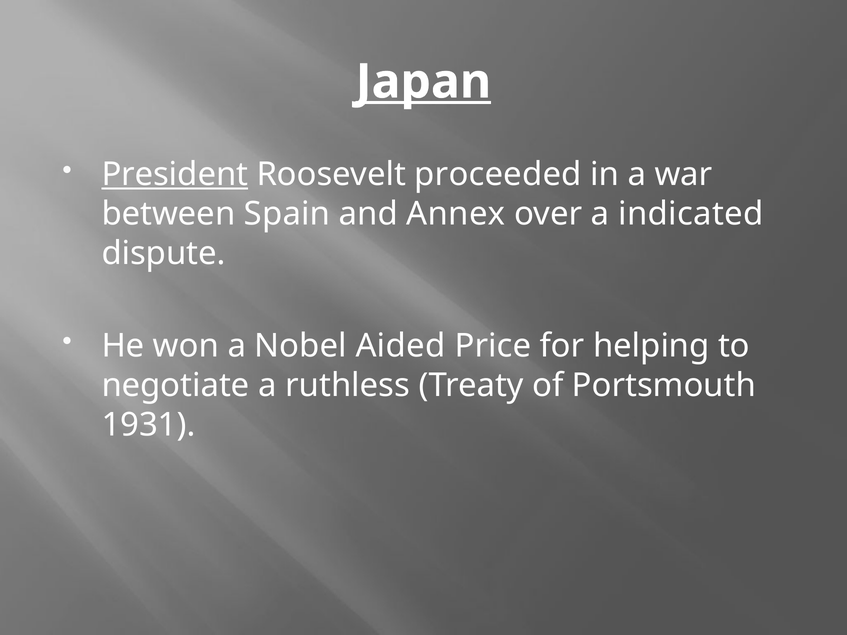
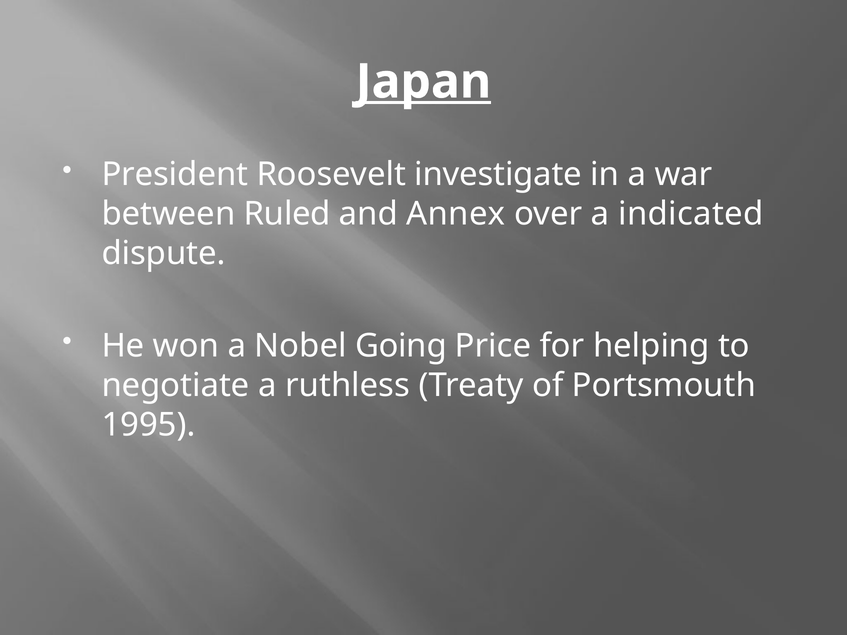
President underline: present -> none (175, 174)
proceeded: proceeded -> investigate (498, 174)
Spain: Spain -> Ruled (287, 214)
Aided: Aided -> Going (401, 346)
1931: 1931 -> 1995 (148, 425)
